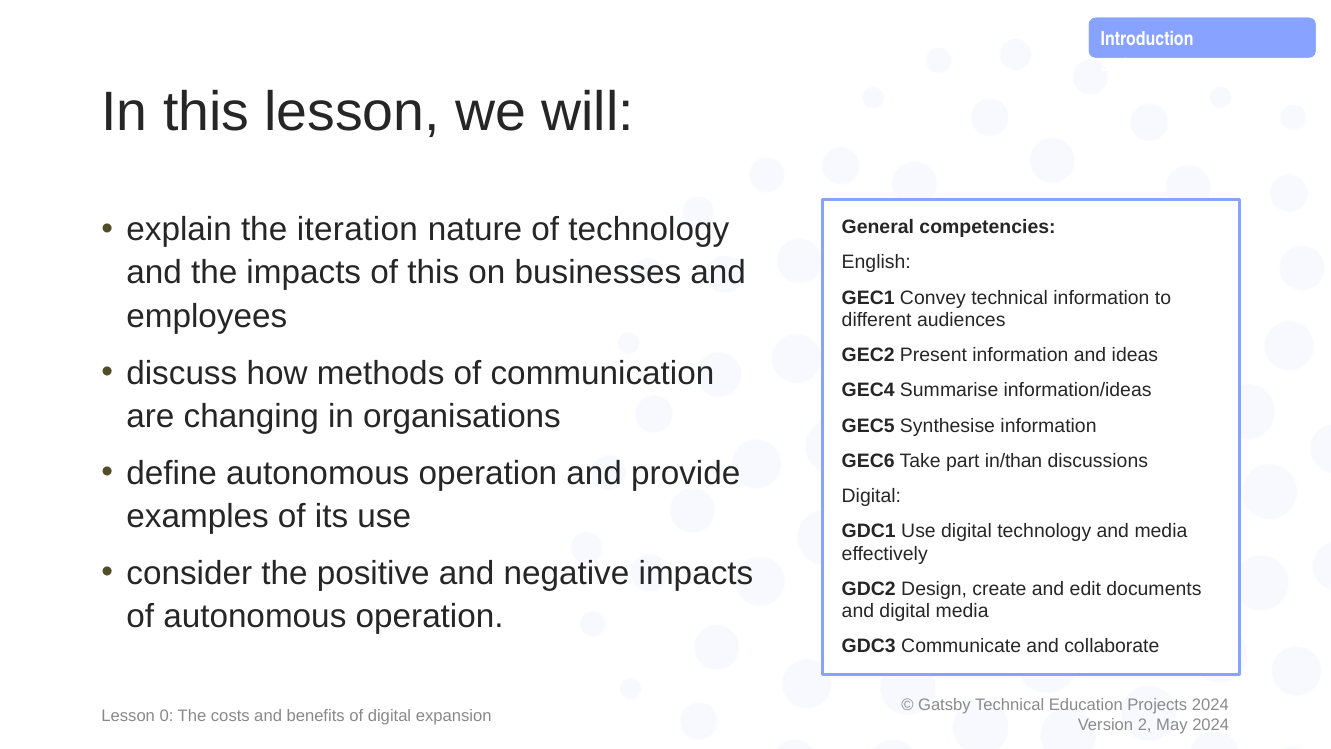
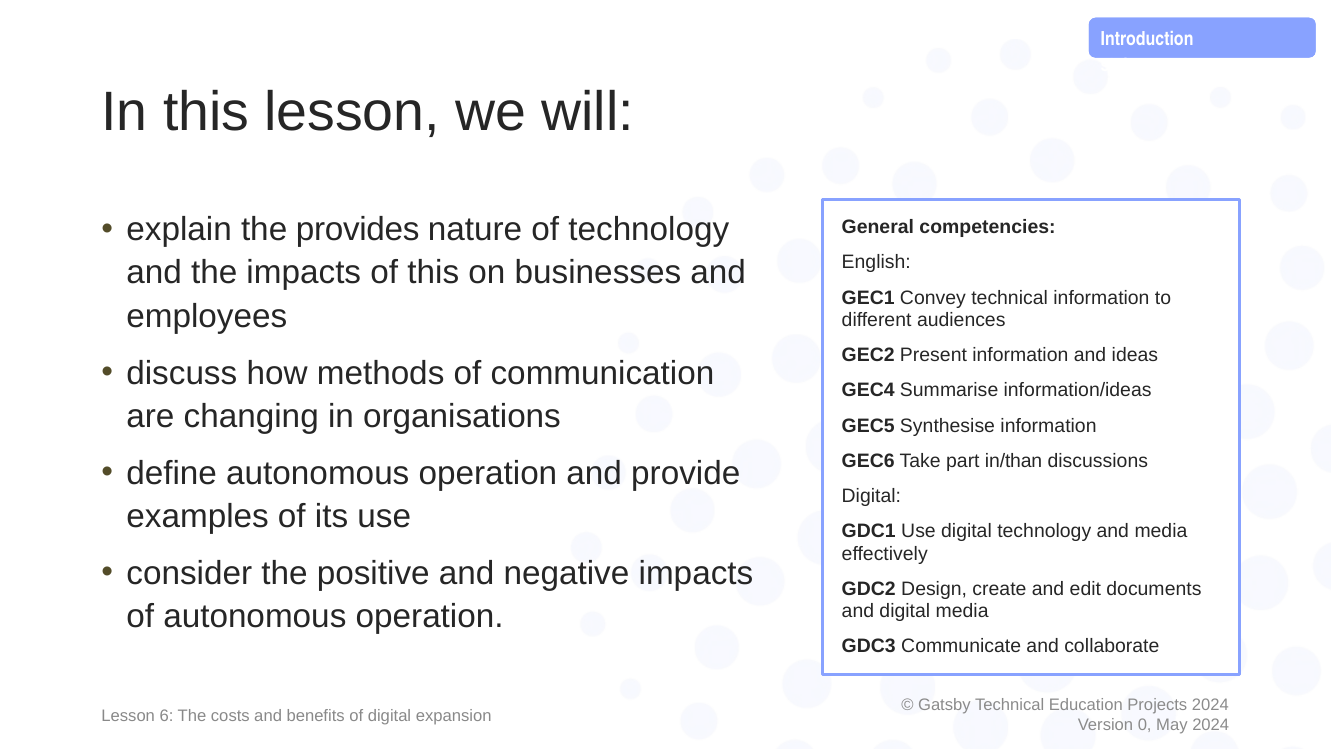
iteration: iteration -> provides (358, 230)
0: 0 -> 6 (166, 716)
2: 2 -> 0 (1145, 725)
